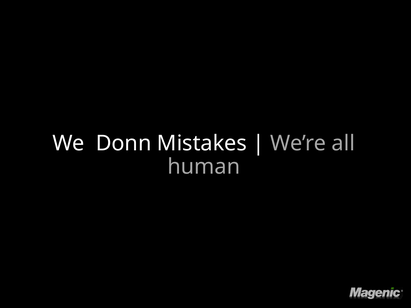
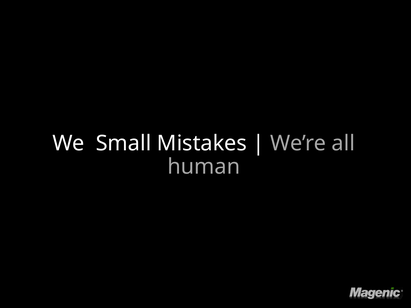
Donn: Donn -> Small (124, 144)
